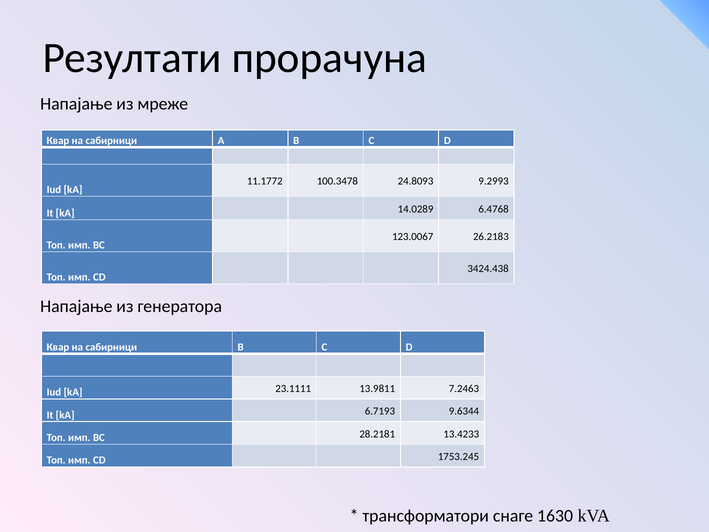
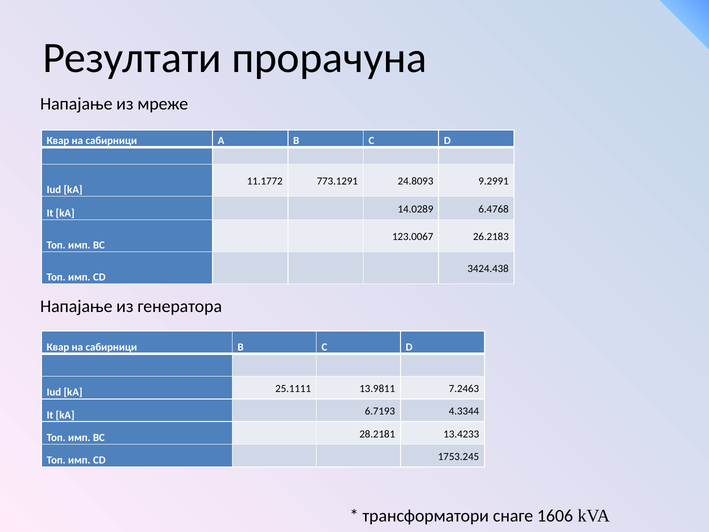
100.3478: 100.3478 -> 773.1291 (337, 181)
9.2993: 9.2993 -> 9.2991 (494, 181)
23.1111: 23.1111 -> 25.1111 (293, 389)
9.6344: 9.6344 -> 4.3344 (464, 411)
1630: 1630 -> 1606 (555, 516)
